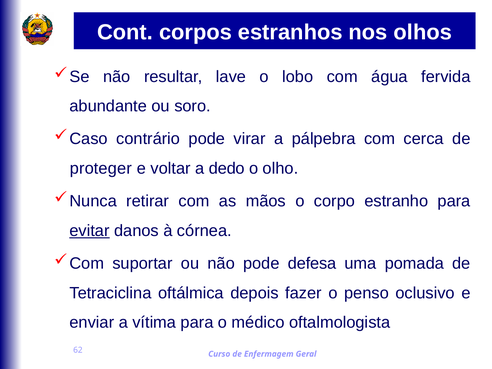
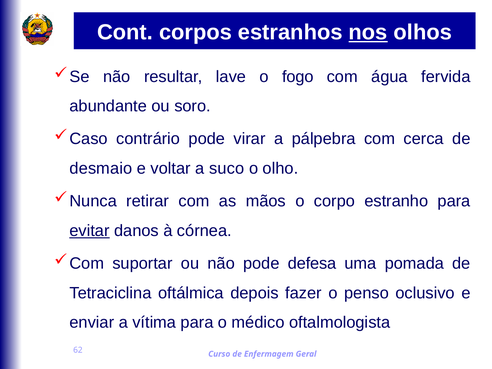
nos underline: none -> present (368, 32)
lobo: lobo -> fogo (298, 77)
proteger: proteger -> desmaio (101, 168)
dedo: dedo -> suco (227, 168)
